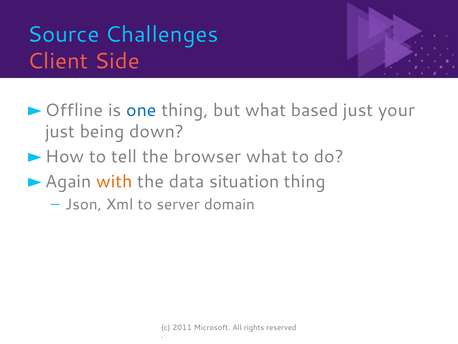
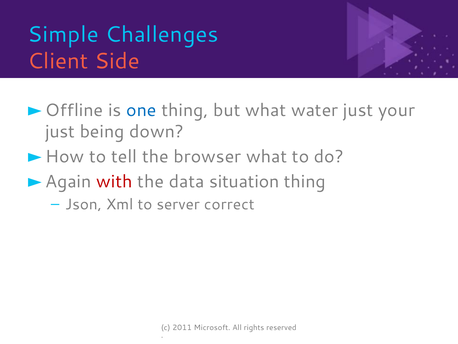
Source: Source -> Simple (63, 34)
based: based -> water (315, 110)
with colour: orange -> red (114, 181)
domain: domain -> correct (229, 204)
